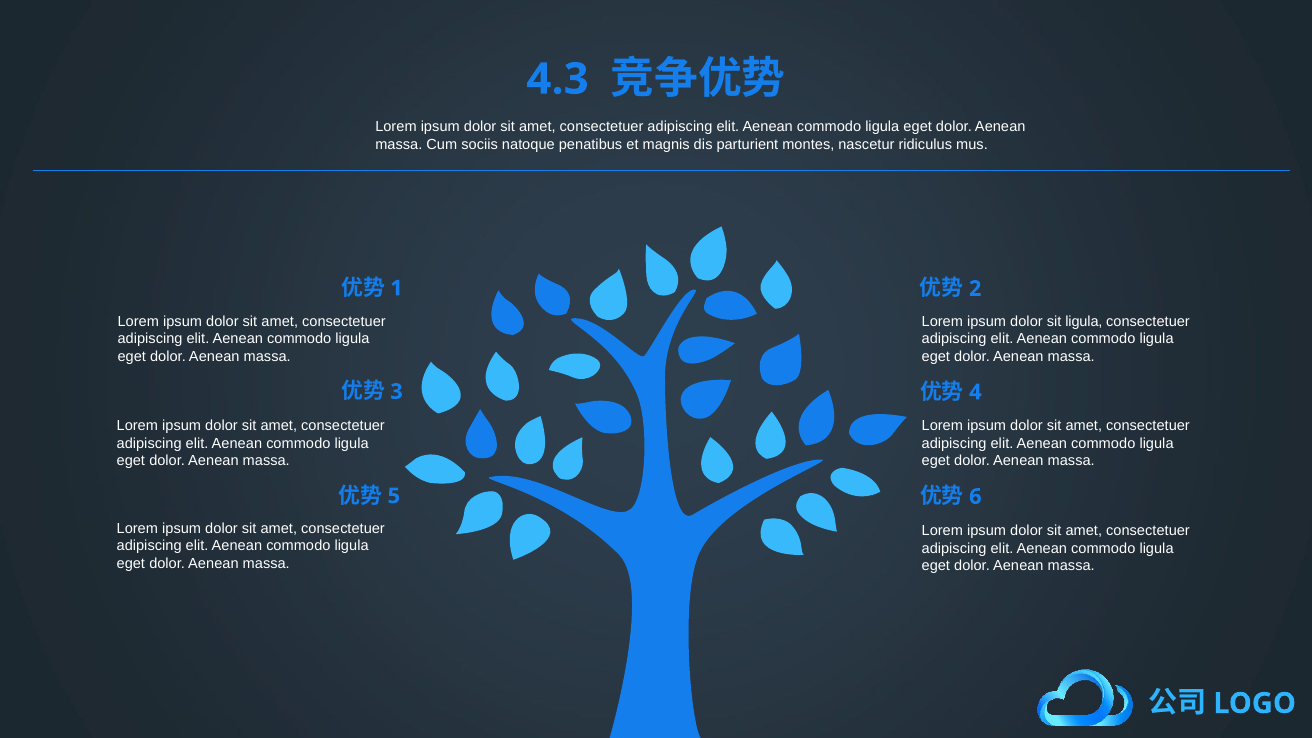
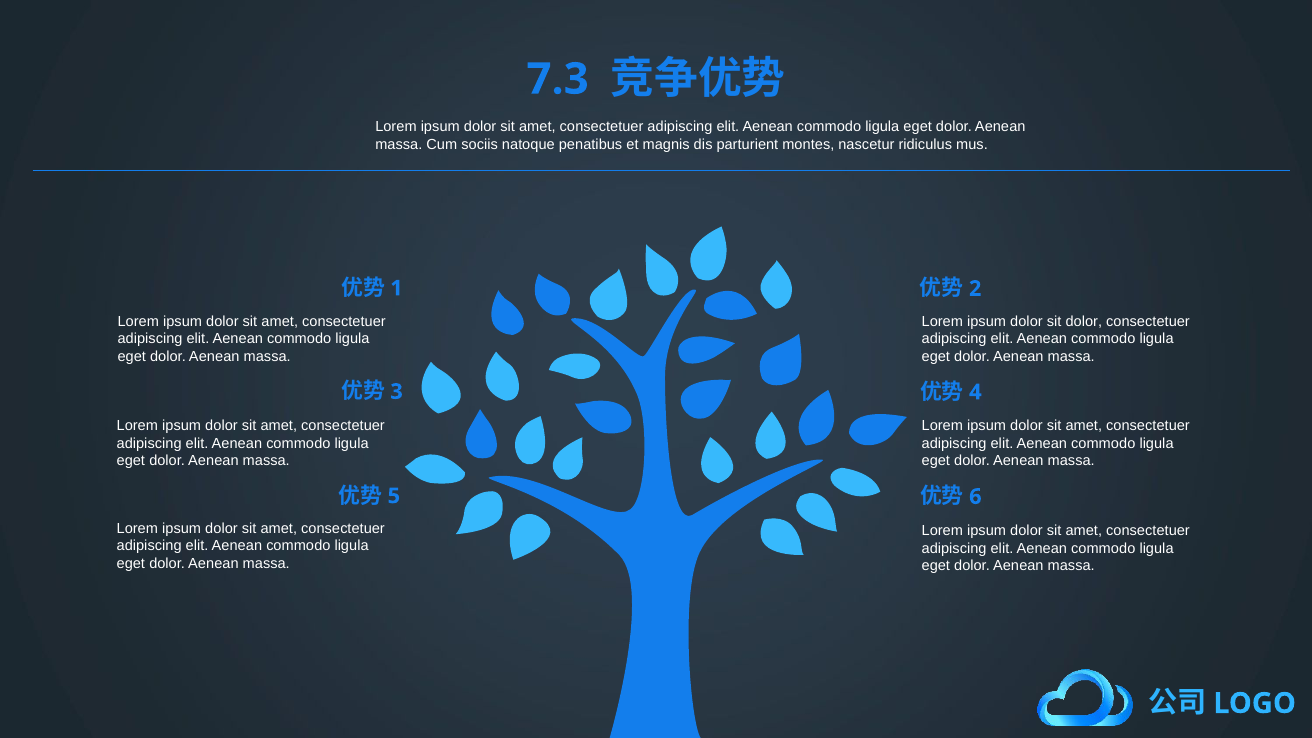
4.3: 4.3 -> 7.3 (558, 79)
sit ligula: ligula -> dolor (1084, 322)
